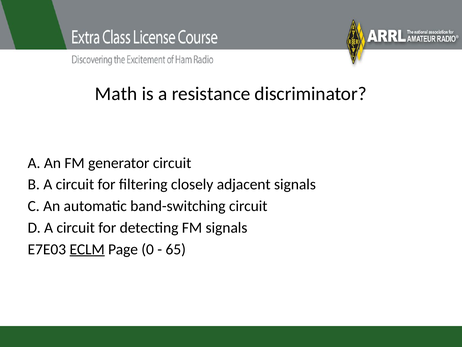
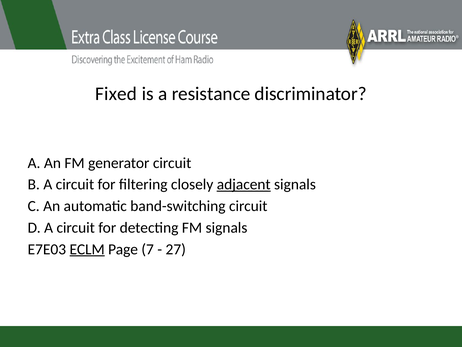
Math: Math -> Fixed (116, 94)
adjacent underline: none -> present (244, 184)
0: 0 -> 7 (148, 249)
65: 65 -> 27 (176, 249)
